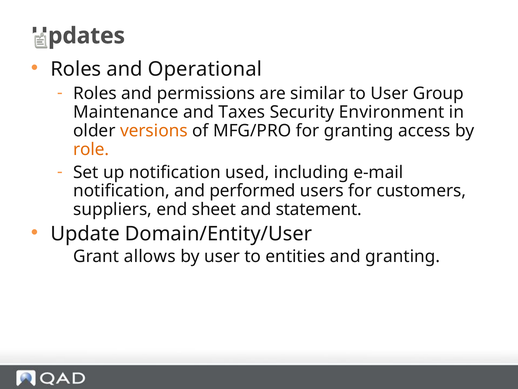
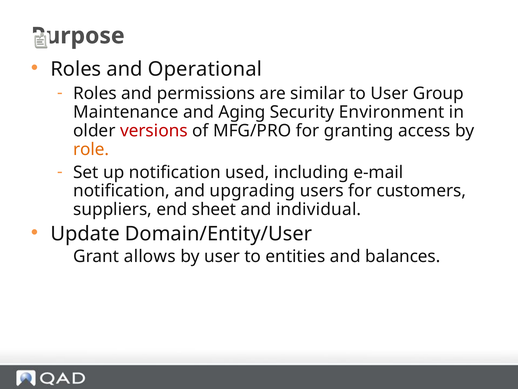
Updates: Updates -> Purpose (78, 36)
Taxes: Taxes -> Aging (242, 112)
versions colour: orange -> red (154, 130)
performed: performed -> upgrading (252, 191)
statement: statement -> individual (319, 209)
and granting: granting -> balances (403, 256)
